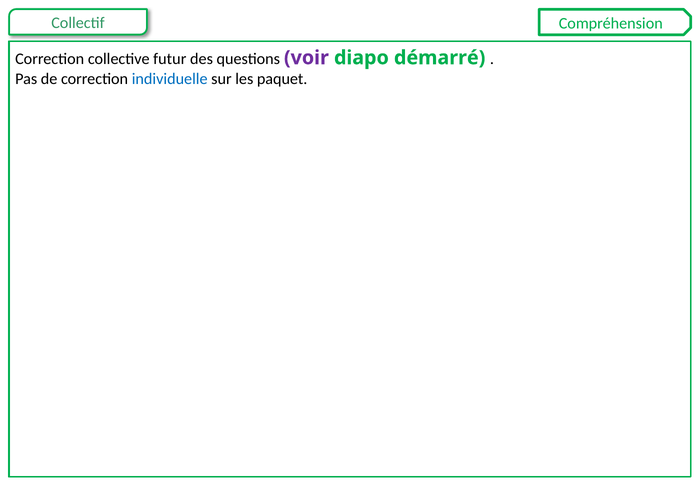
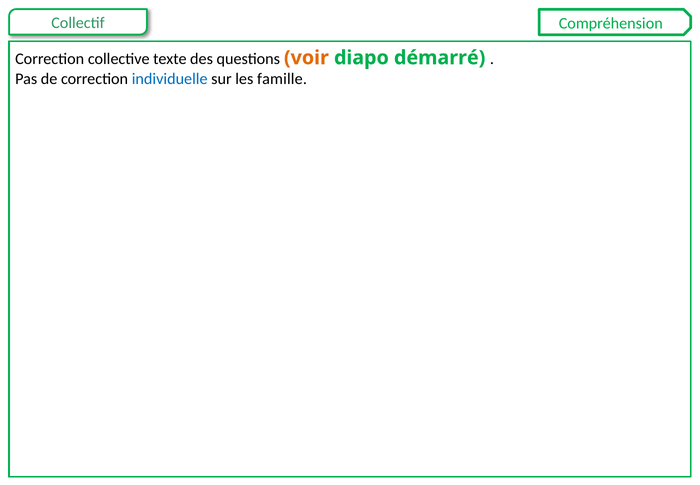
futur: futur -> texte (170, 59)
voir colour: purple -> orange (306, 58)
paquet: paquet -> famille (282, 79)
